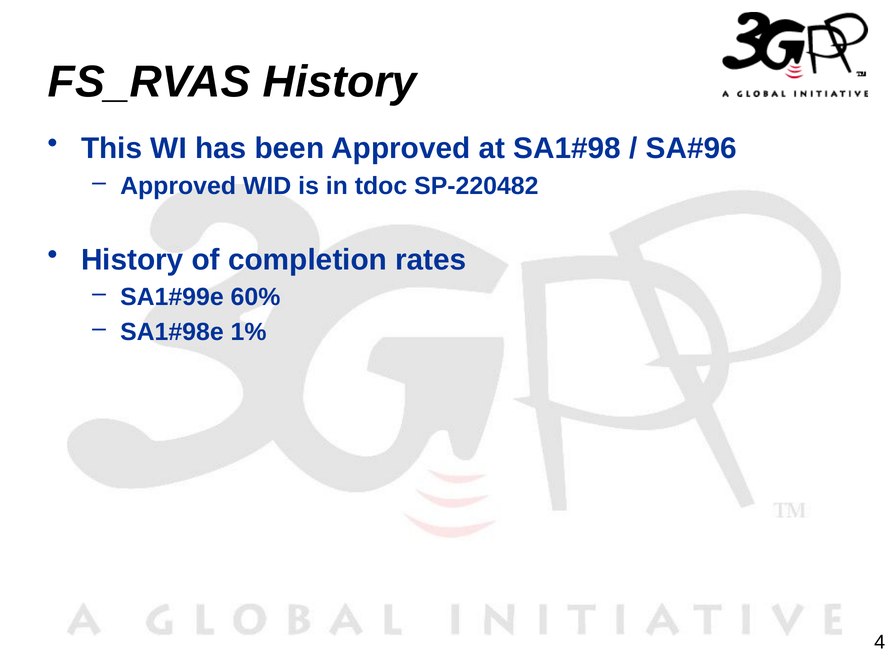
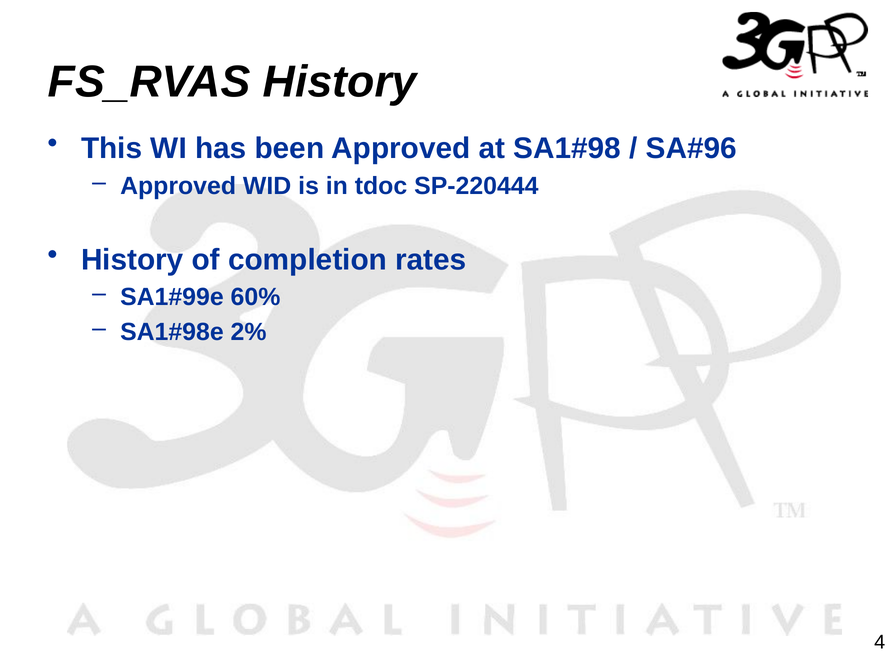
SP-220482: SP-220482 -> SP-220444 (476, 186)
1%: 1% -> 2% (249, 332)
